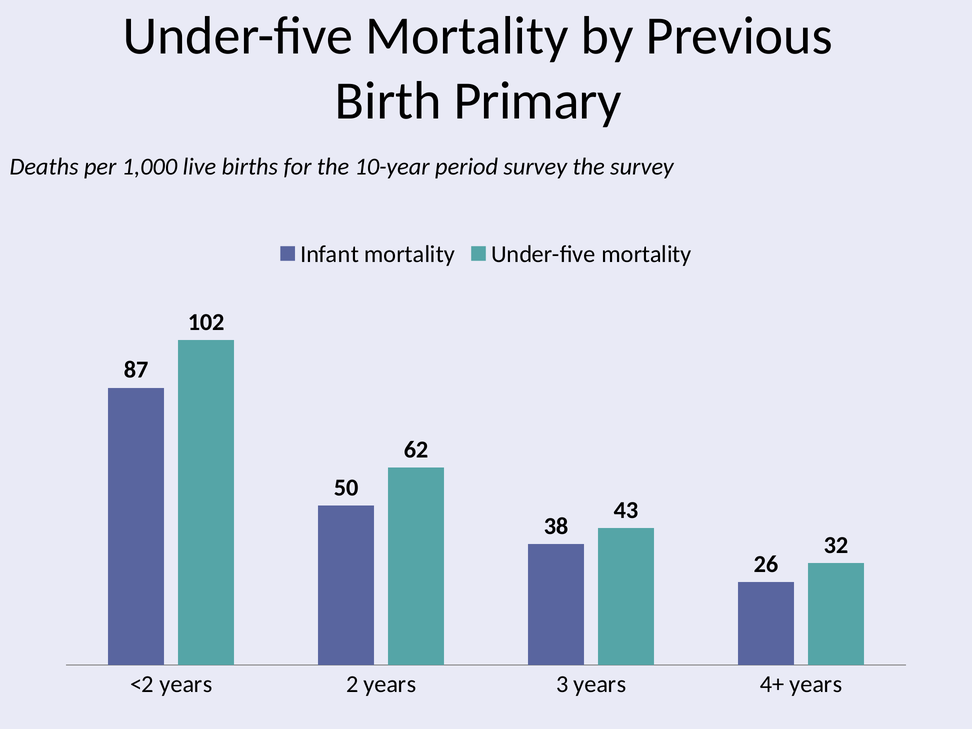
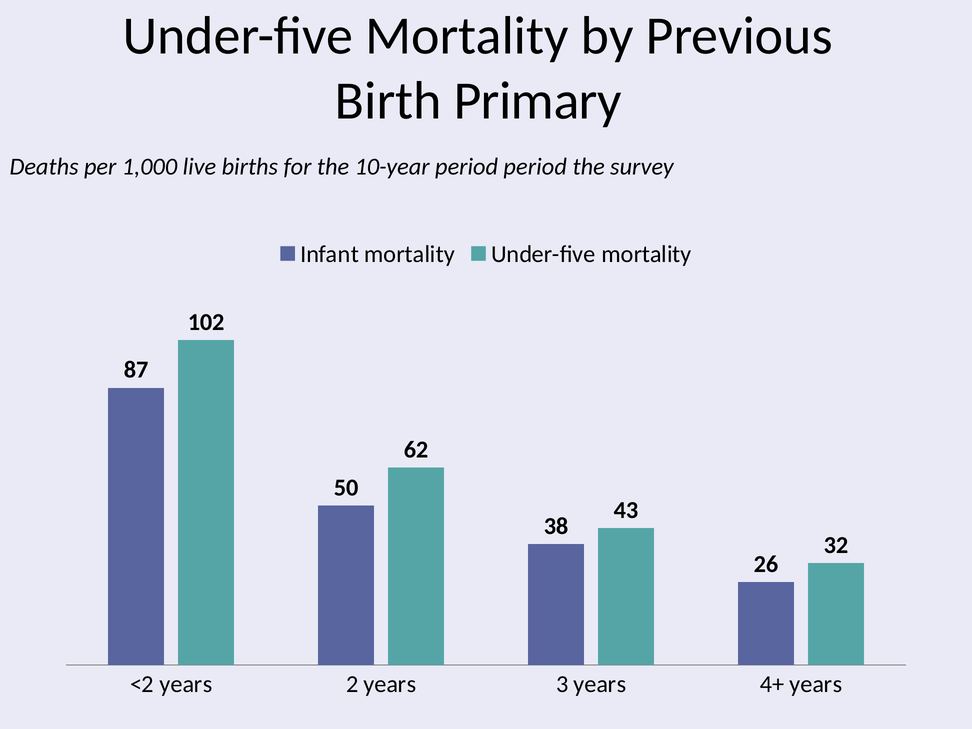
period survey: survey -> period (535, 167)
